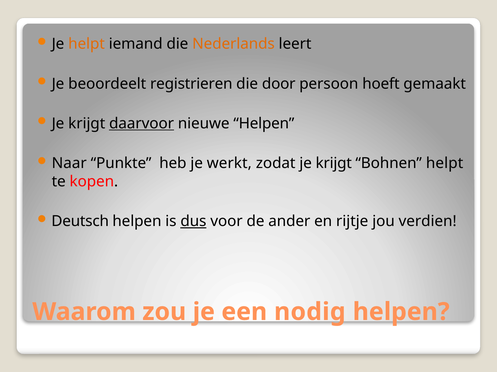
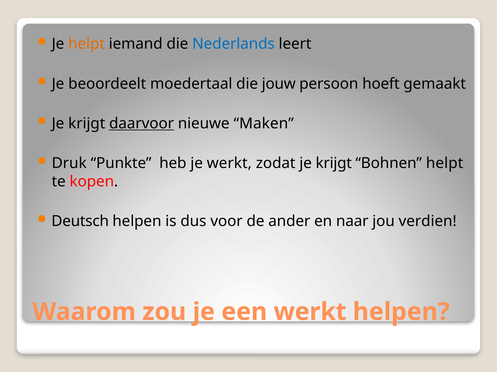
Nederlands colour: orange -> blue (233, 44)
registrieren: registrieren -> moedertaal (191, 84)
door: door -> jouw (279, 84)
nieuwe Helpen: Helpen -> Maken (264, 124)
Naar: Naar -> Druk (69, 164)
dus underline: present -> none (193, 222)
rijtje: rijtje -> naar (352, 222)
een nodig: nodig -> werkt (310, 312)
